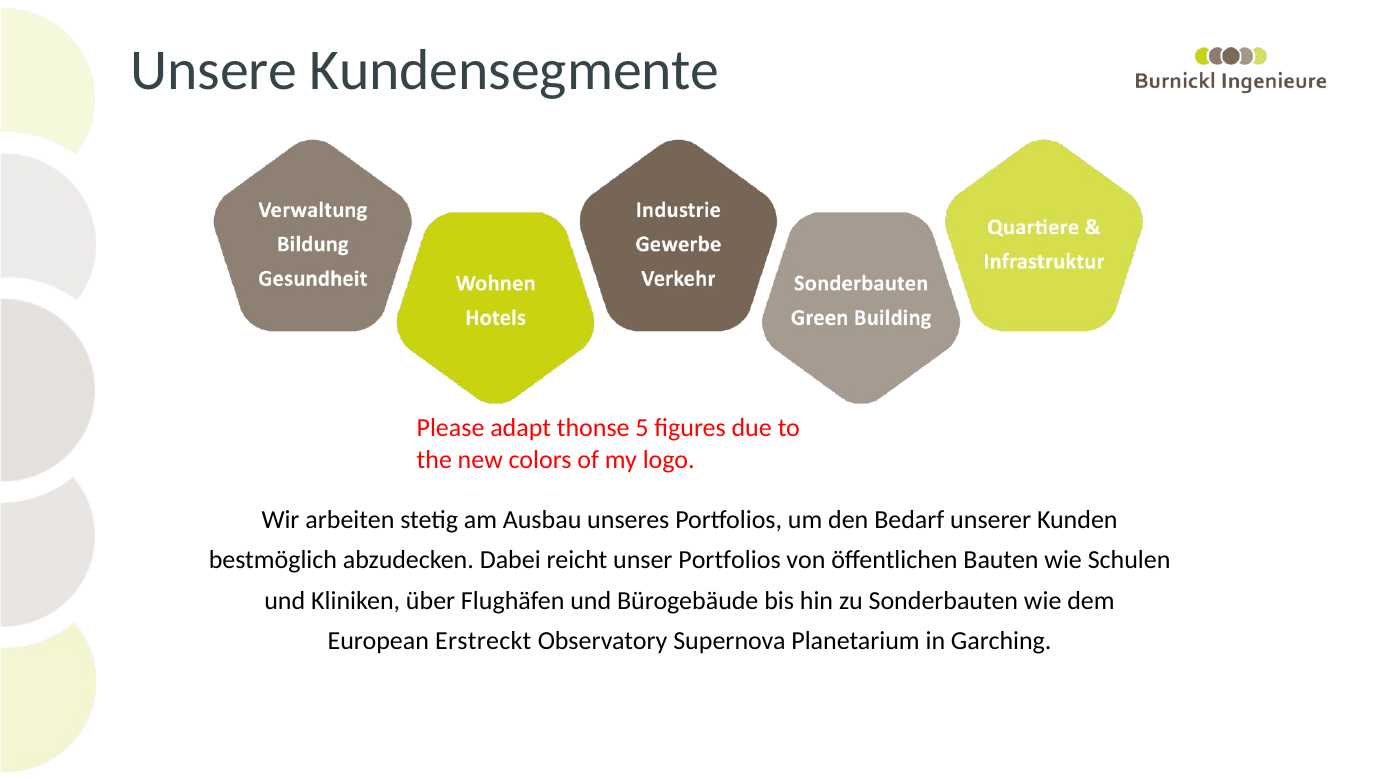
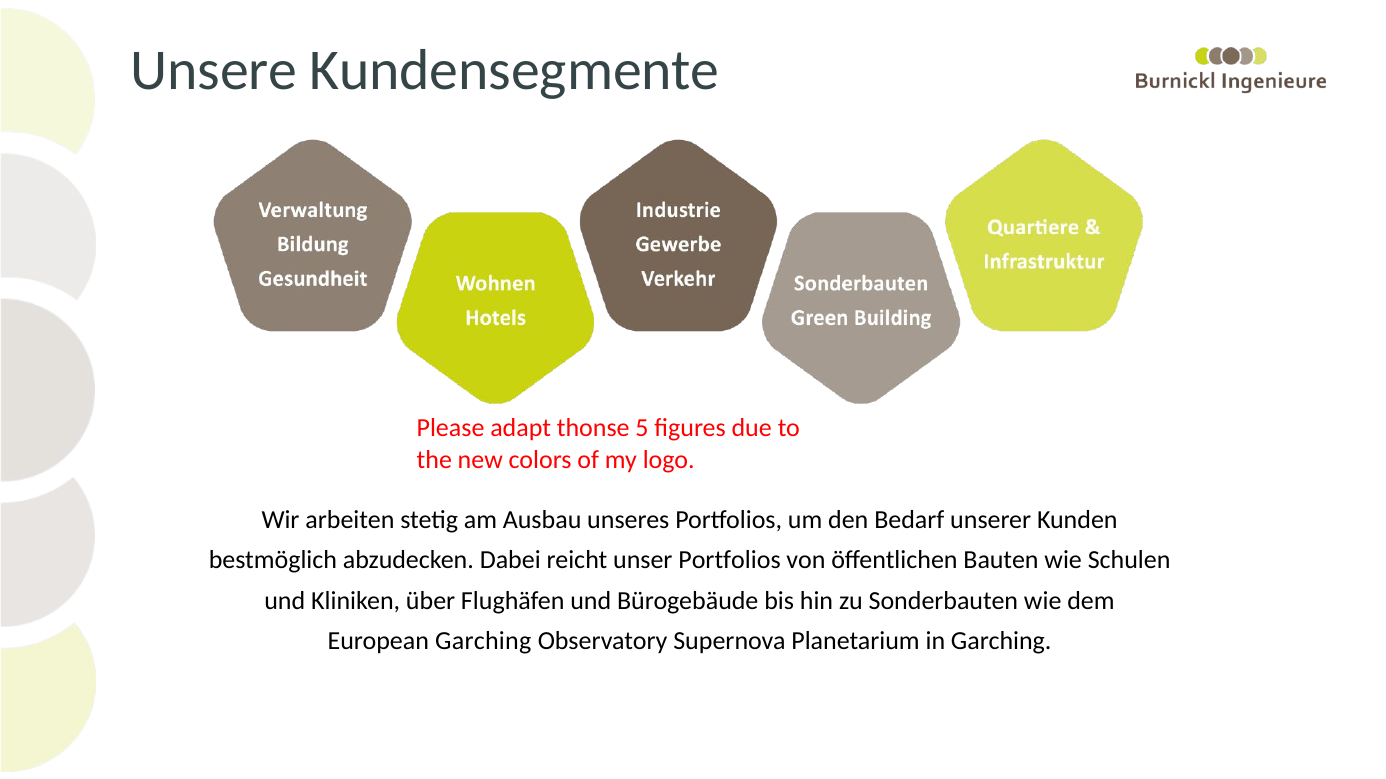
European Erstreckt: Erstreckt -> Garching (483, 642)
